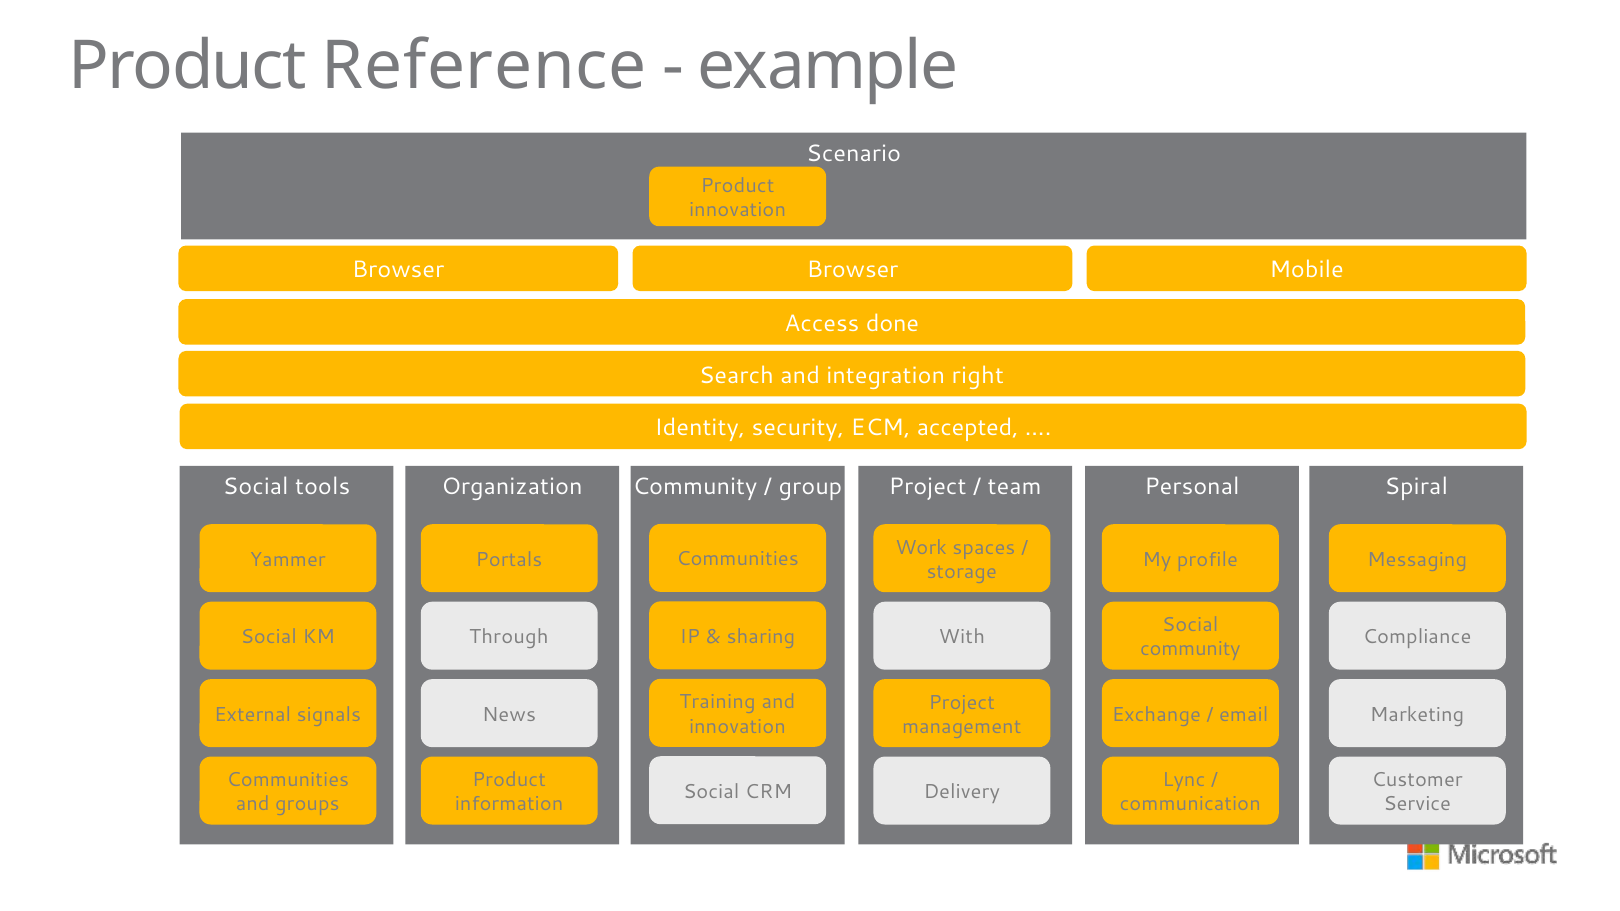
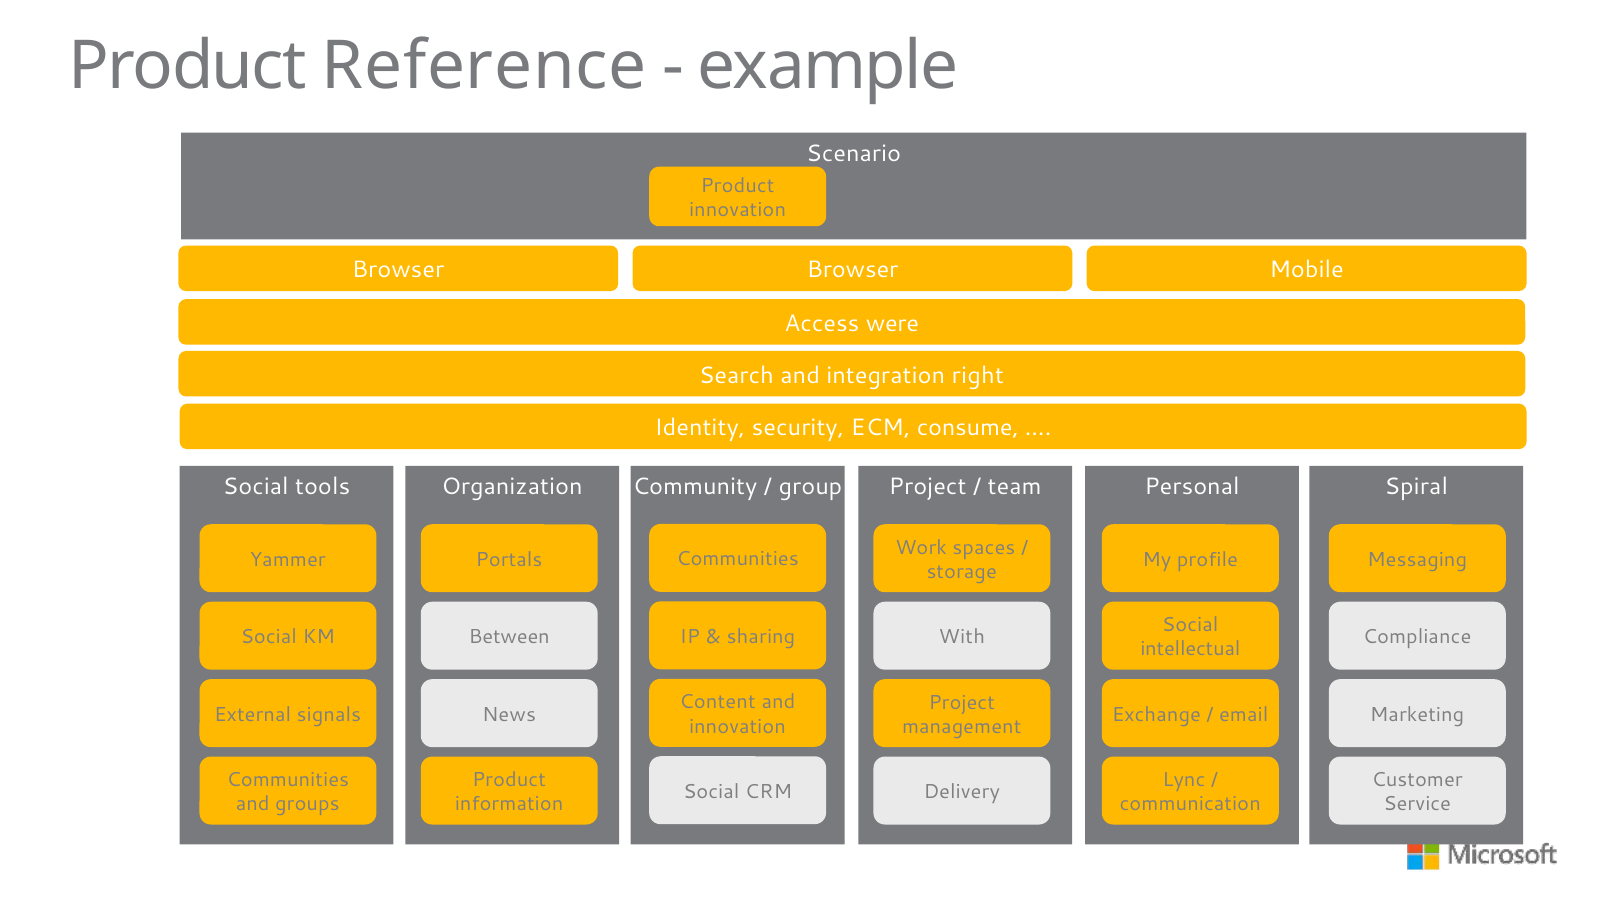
done: done -> were (893, 324)
accepted: accepted -> consume (968, 428)
Through: Through -> Between (509, 637)
community: community -> intellectual (1190, 649)
Training: Training -> Content (718, 702)
